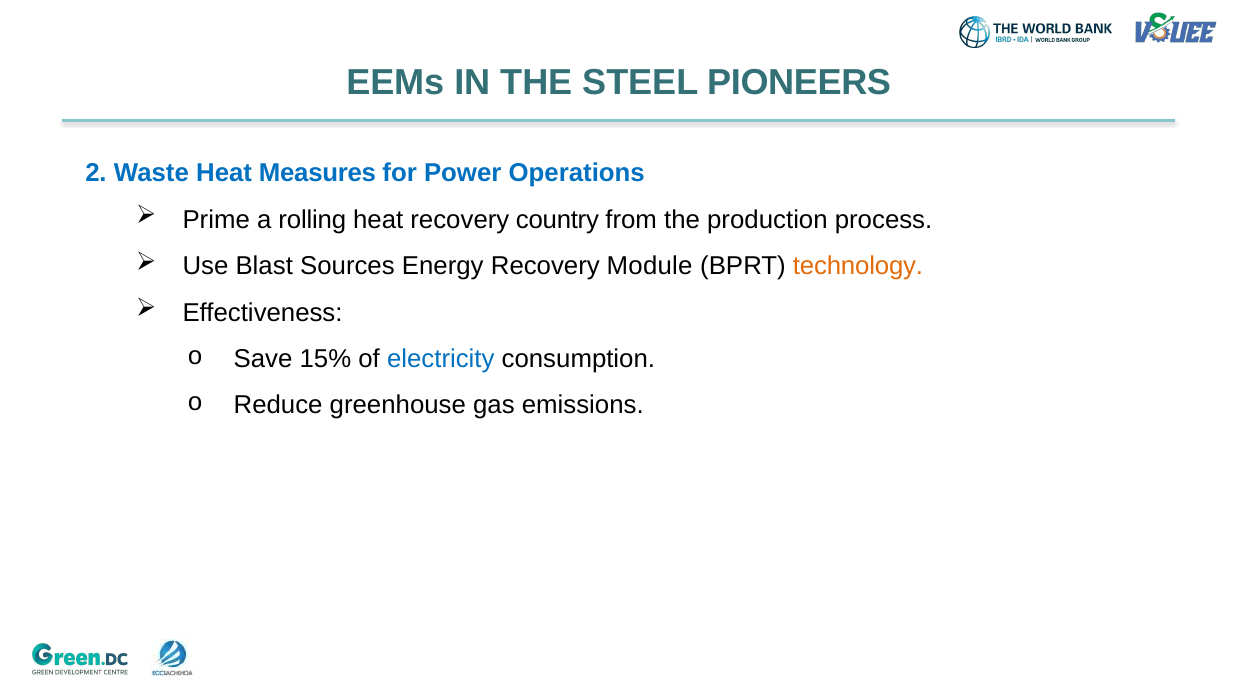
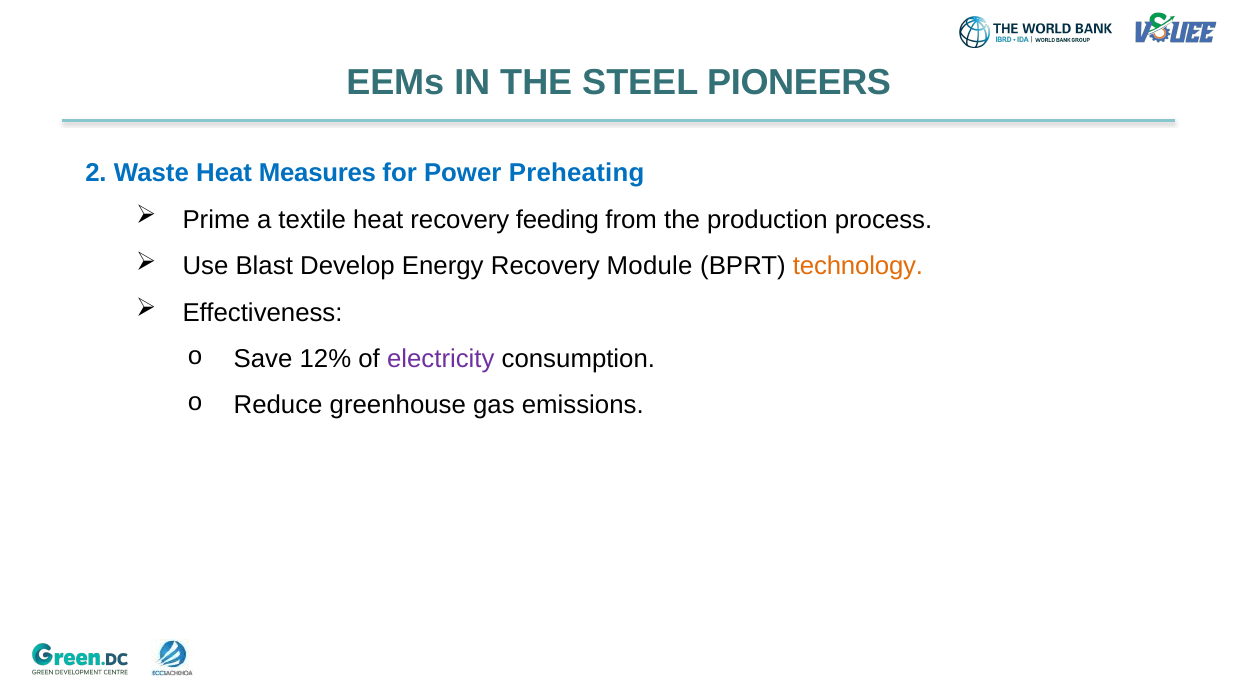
Operations: Operations -> Preheating (577, 173)
rolling: rolling -> textile (312, 220)
country: country -> feeding (557, 220)
Sources: Sources -> Develop (347, 266)
15%: 15% -> 12% (325, 359)
electricity colour: blue -> purple (441, 359)
